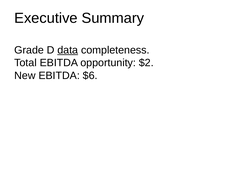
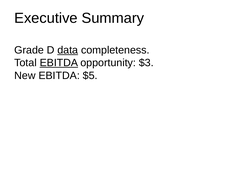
EBITDA underline: none -> present (59, 63)
$2: $2 -> $3 (146, 63)
$6: $6 -> $5 (90, 76)
